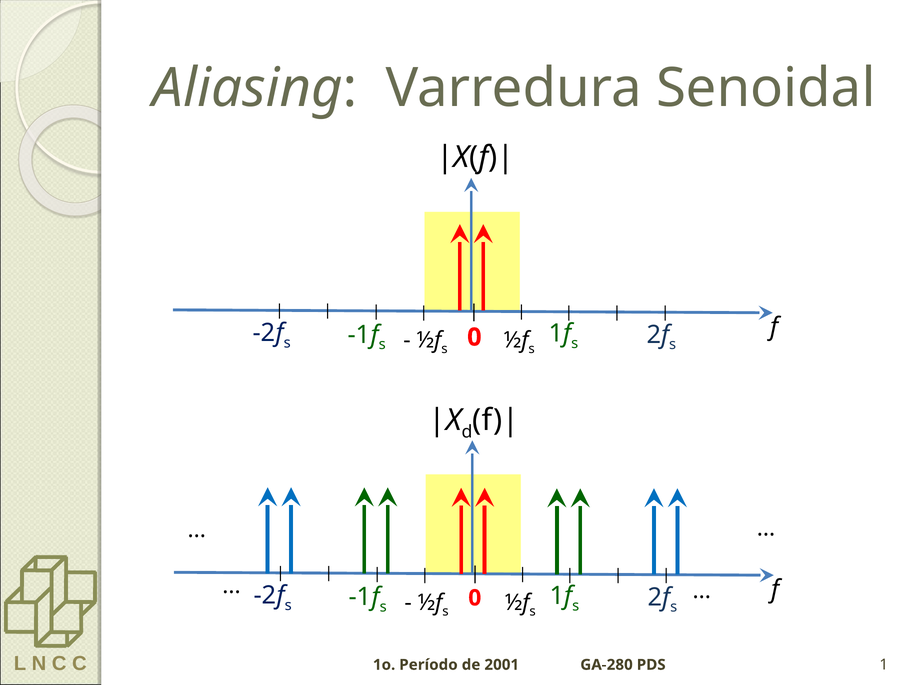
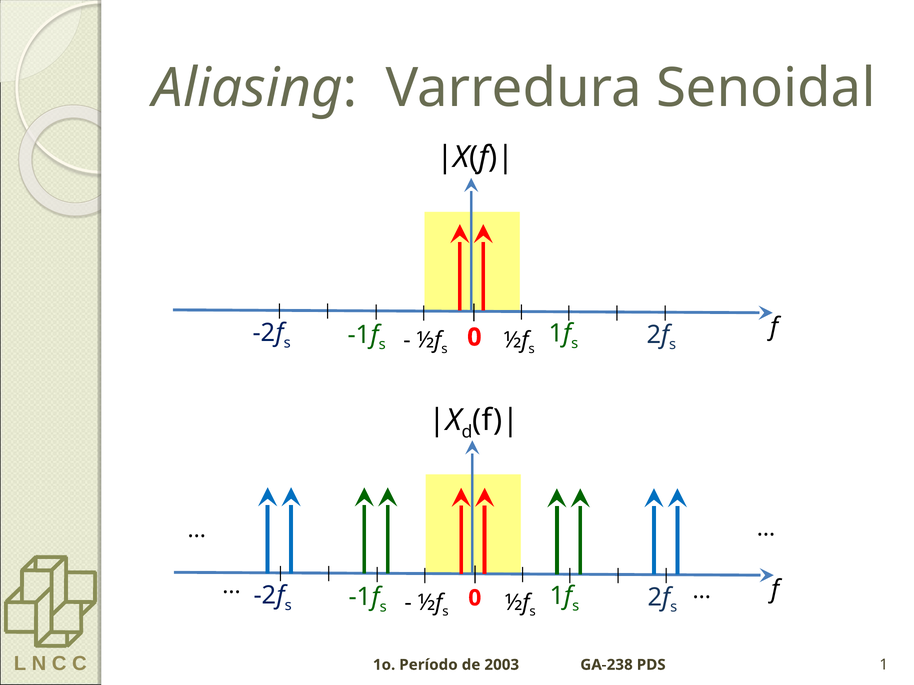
2001: 2001 -> 2003 (502, 665)
GA-280: GA-280 -> GA-238 (607, 665)
